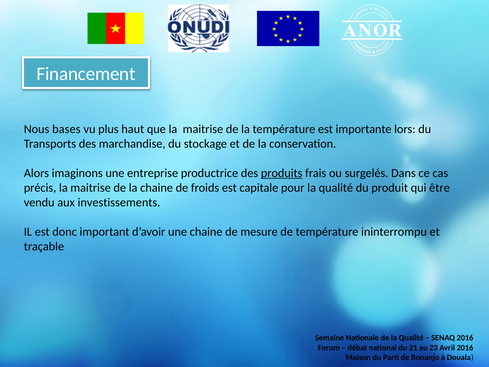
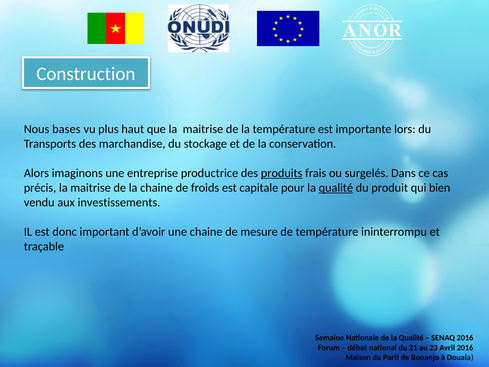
Financement: Financement -> Construction (86, 74)
qualité underline: none -> present (336, 188)
être: être -> bien (440, 188)
